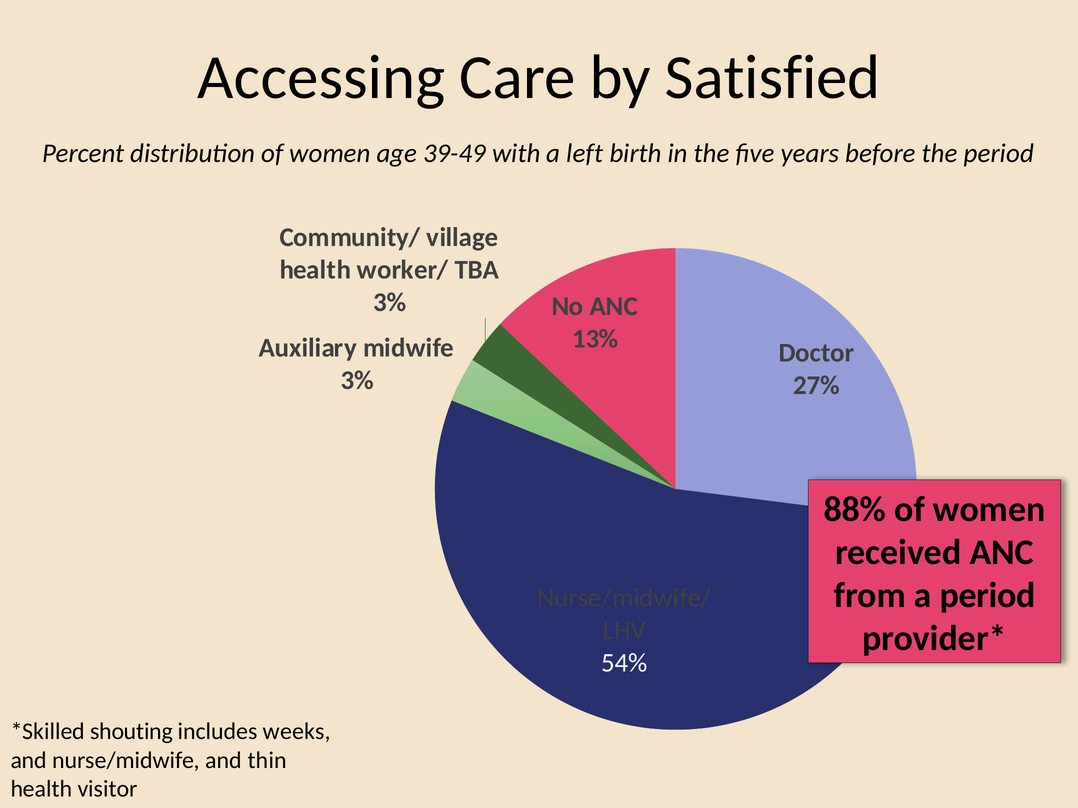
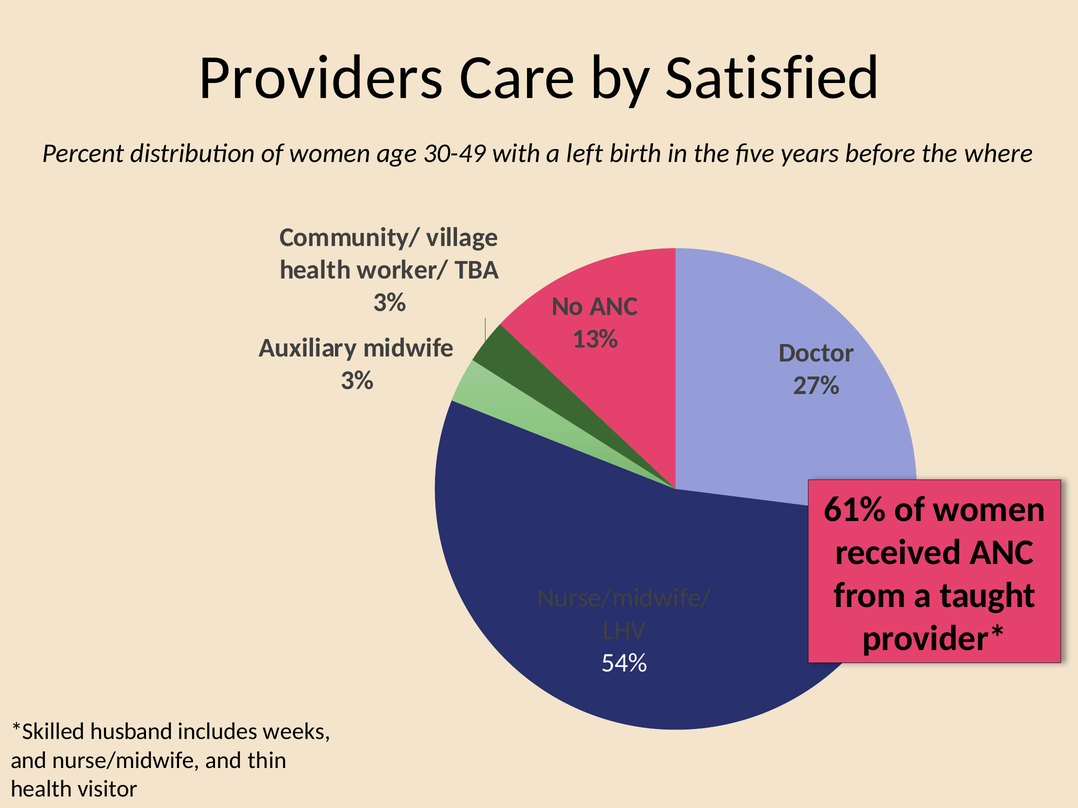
Accessing: Accessing -> Providers (321, 78)
39-49: 39-49 -> 30-49 (455, 154)
the period: period -> where (999, 154)
88%: 88% -> 61% (855, 510)
a period: period -> taught (988, 596)
shouting: shouting -> husband (131, 732)
